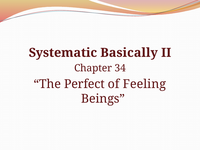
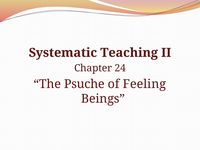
Basically: Basically -> Teaching (129, 53)
34: 34 -> 24 (120, 68)
Perfect: Perfect -> Psuche (84, 84)
